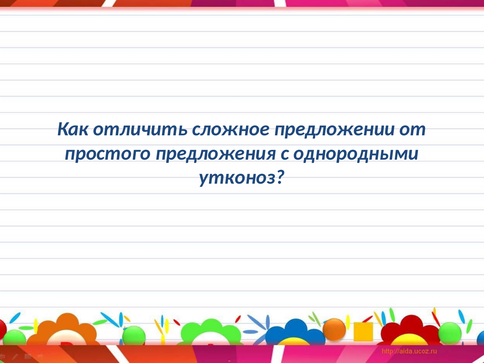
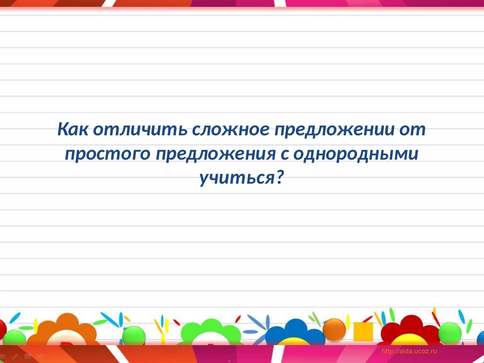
утконоз: утконоз -> учиться (242, 177)
